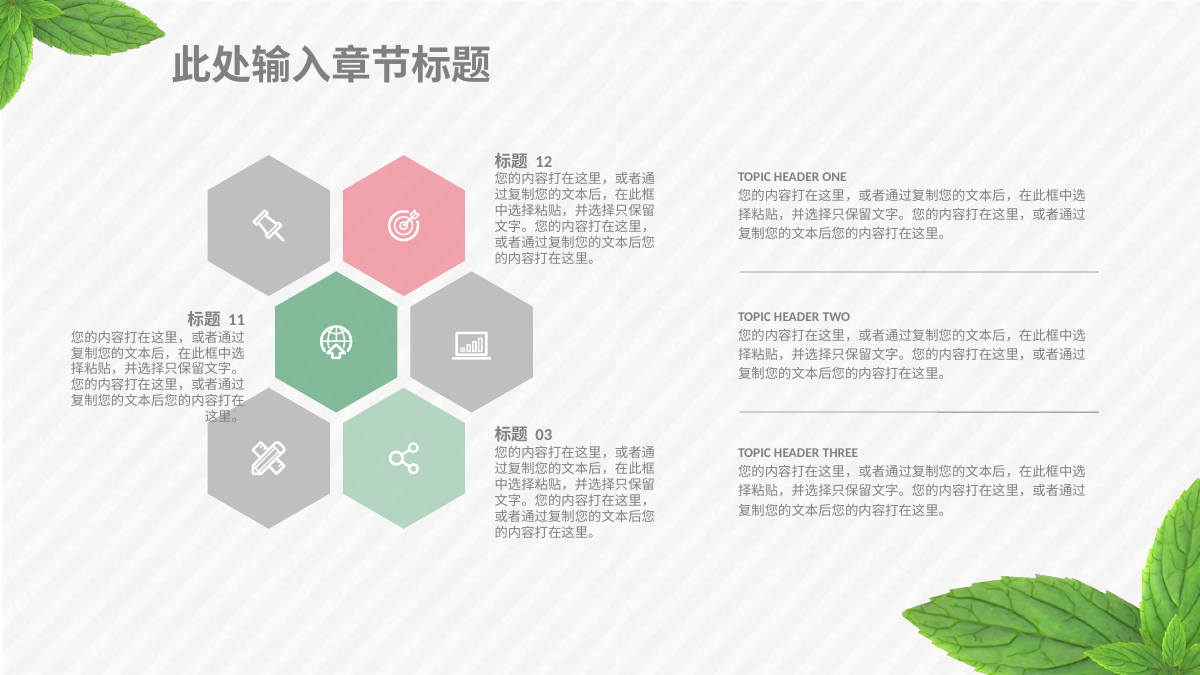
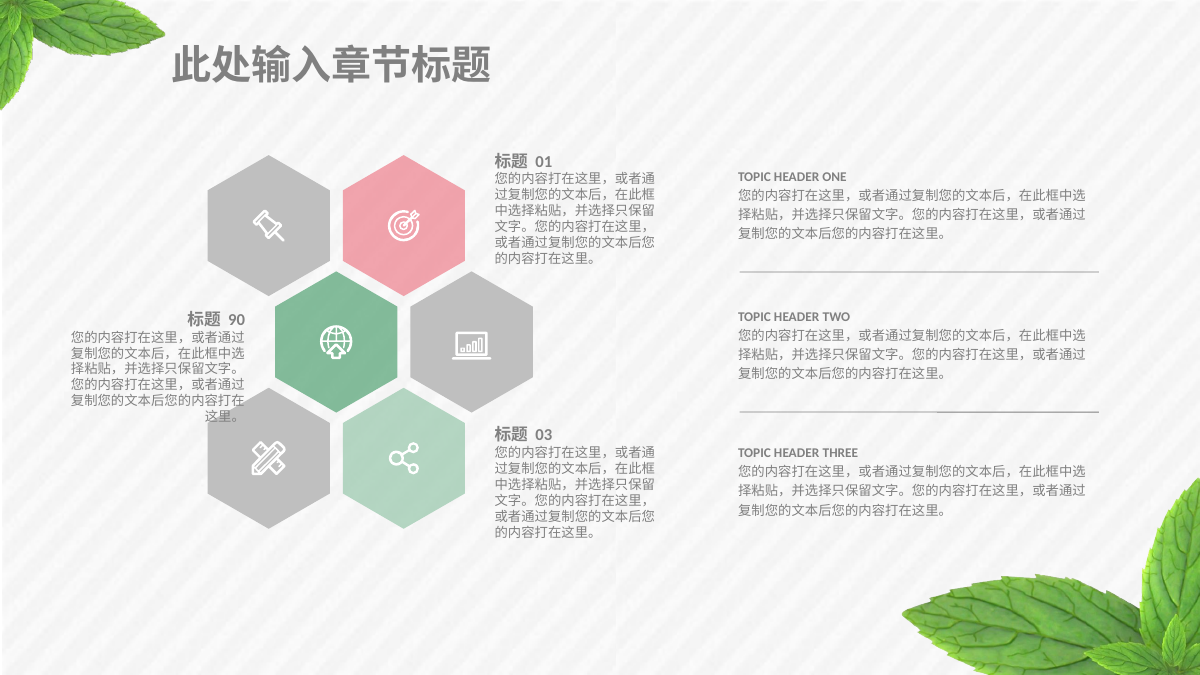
12: 12 -> 01 (544, 162)
11: 11 -> 90 (237, 320)
